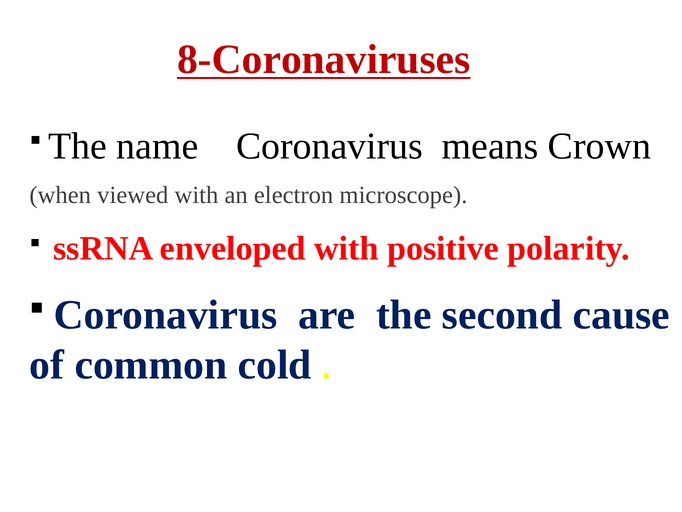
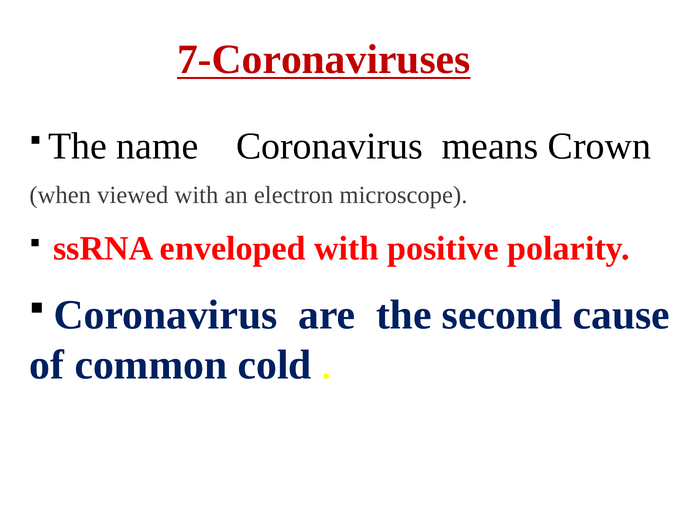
8-Coronaviruses: 8-Coronaviruses -> 7-Coronaviruses (324, 60)
